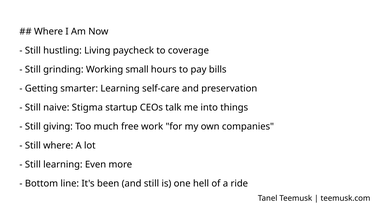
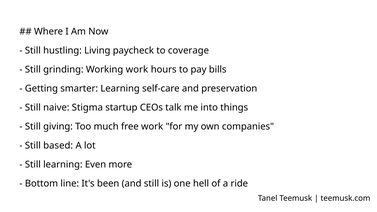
Working small: small -> work (137, 70)
Still where: where -> based (58, 146)
